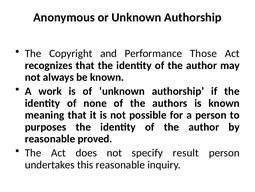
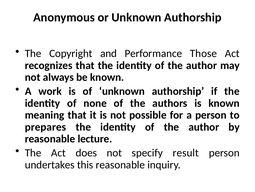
purposes: purposes -> prepares (46, 126)
proved: proved -> lecture (95, 138)
